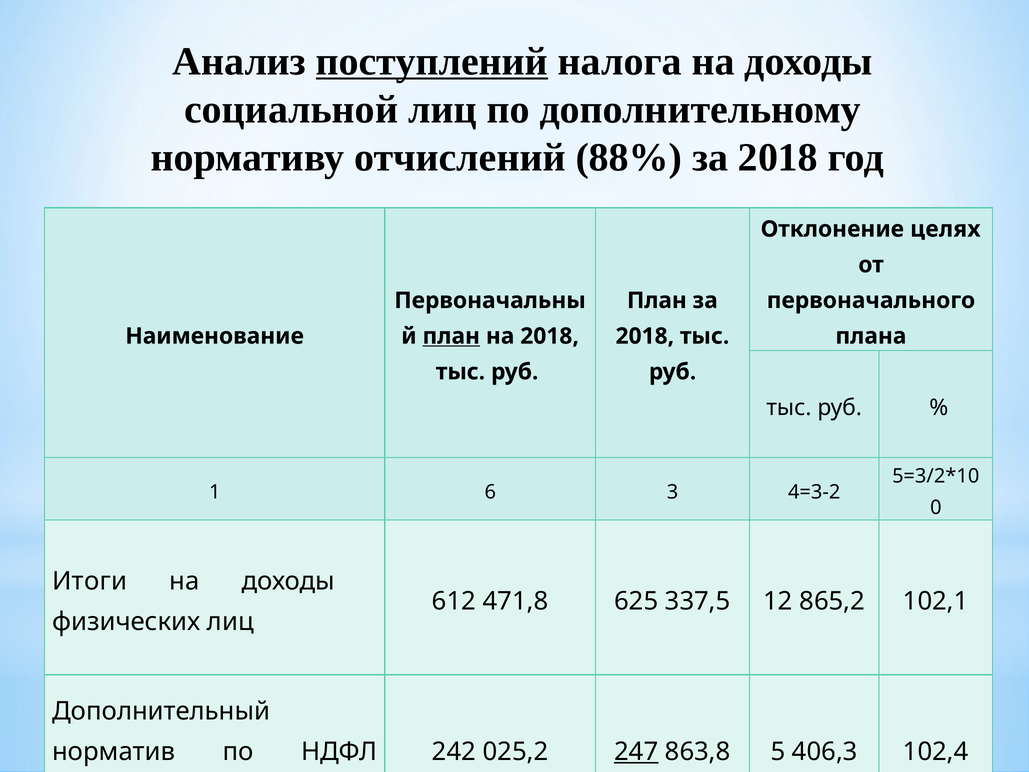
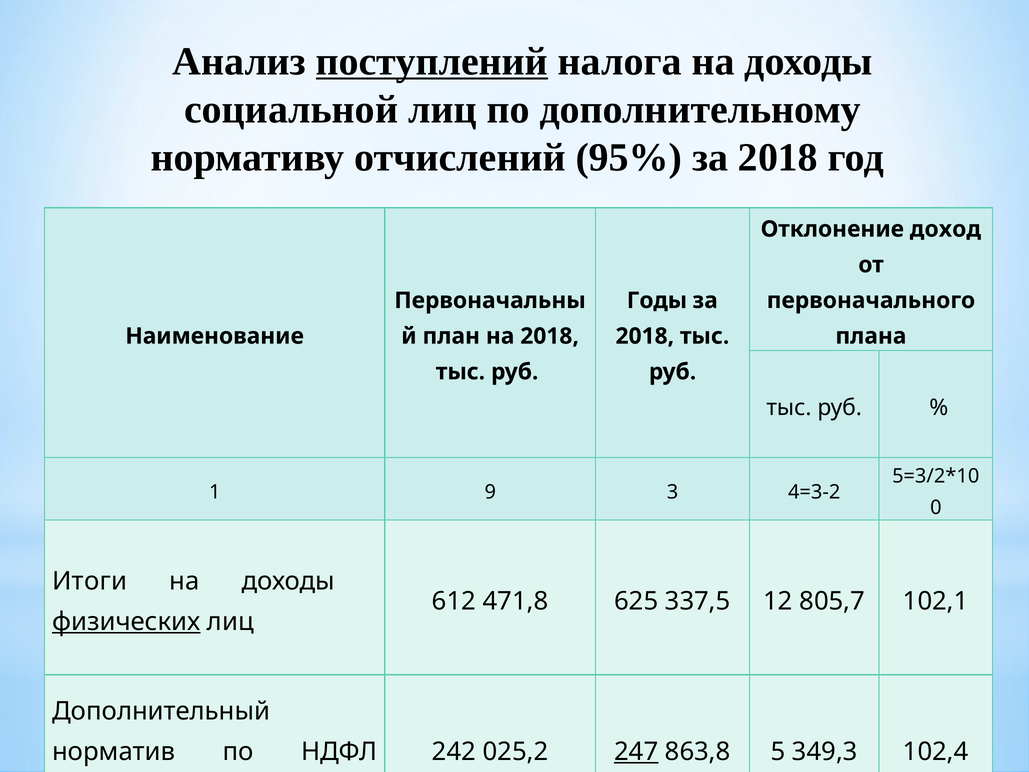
88%: 88% -> 95% (629, 157)
целях: целях -> доход (945, 229)
План: План -> Годы (657, 300)
план underline: present -> none (451, 336)
6: 6 -> 9 (490, 492)
865,2: 865,2 -> 805,7 (832, 601)
физических underline: none -> present (126, 621)
406,3: 406,3 -> 349,3 (825, 751)
